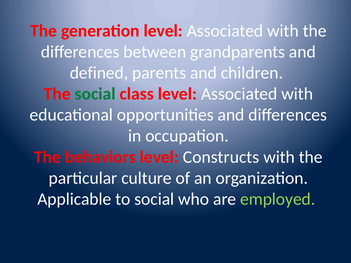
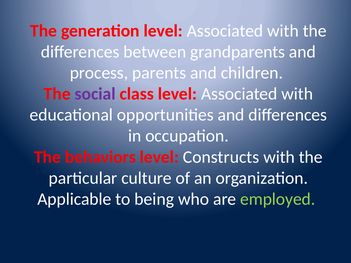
defined: defined -> process (99, 73)
social colour: green -> purple (95, 94)
to social: social -> being (154, 199)
